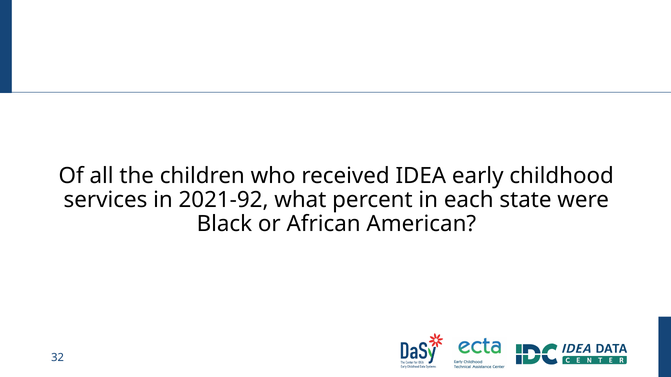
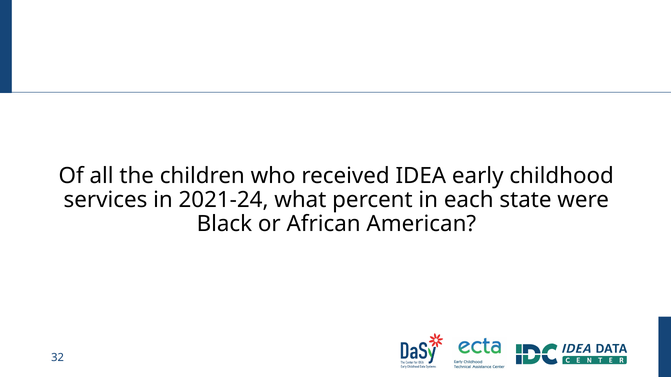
2021-92: 2021-92 -> 2021-24 (224, 200)
